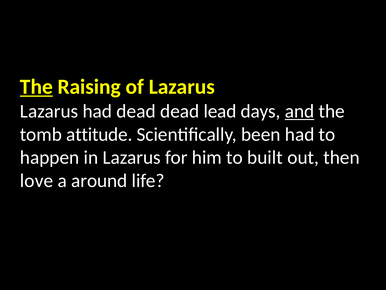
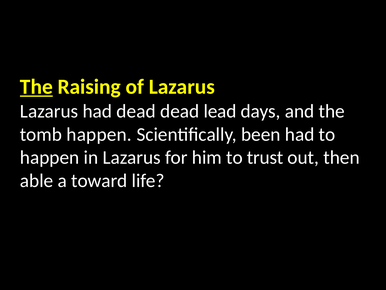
and underline: present -> none (300, 111)
tomb attitude: attitude -> happen (99, 134)
built: built -> trust (265, 157)
love: love -> able (37, 181)
around: around -> toward (99, 181)
